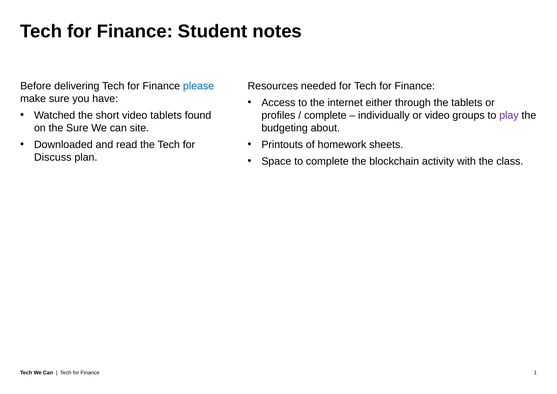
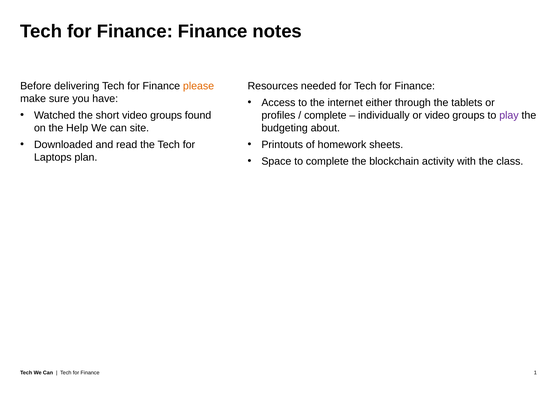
Finance Student: Student -> Finance (213, 31)
please colour: blue -> orange (199, 86)
short video tablets: tablets -> groups (166, 115)
the Sure: Sure -> Help (77, 128)
Discuss: Discuss -> Laptops (53, 157)
